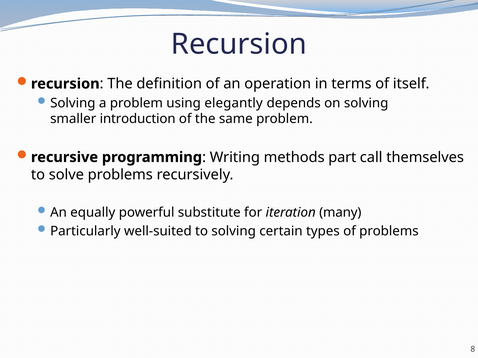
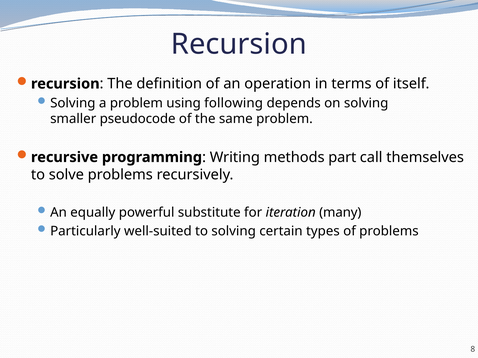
elegantly: elegantly -> following (234, 103)
introduction: introduction -> pseudocode (138, 119)
